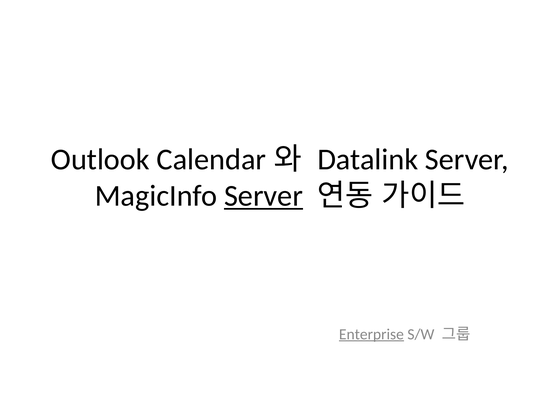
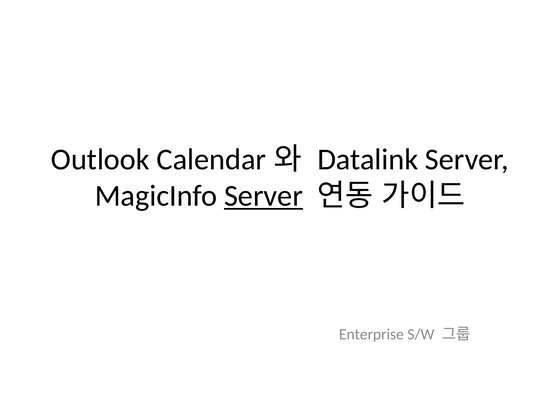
Enterprise underline: present -> none (371, 334)
